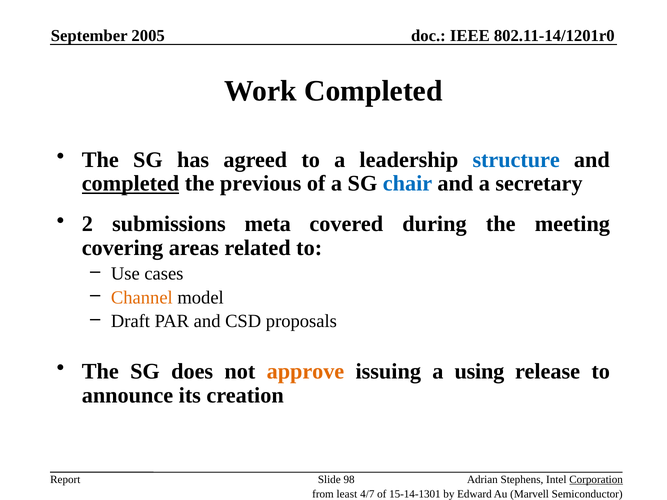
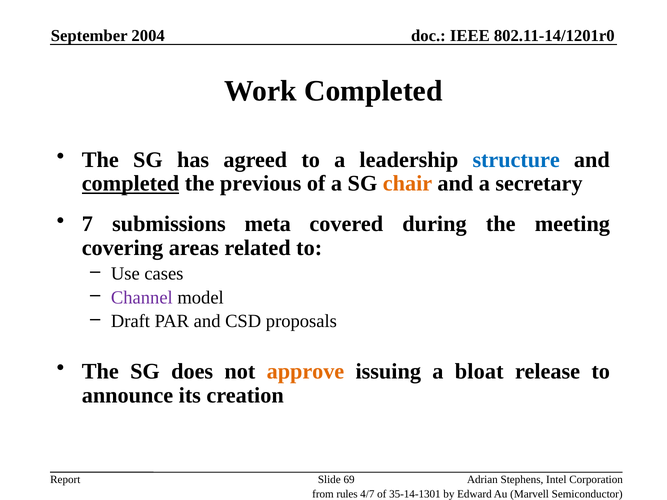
2005: 2005 -> 2004 (148, 36)
chair colour: blue -> orange (408, 184)
2: 2 -> 7 (87, 224)
Channel colour: orange -> purple (142, 298)
using: using -> bloat (479, 372)
98: 98 -> 69 (349, 480)
Corporation underline: present -> none (596, 480)
least: least -> rules (347, 494)
15-14-1301: 15-14-1301 -> 35-14-1301 (415, 494)
